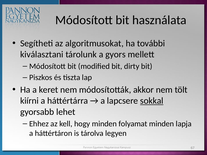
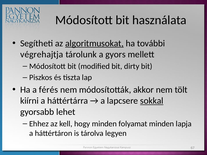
algoritmusokat underline: none -> present (94, 43)
kiválasztani: kiválasztani -> végrehajtja (42, 54)
keret: keret -> férés (48, 90)
